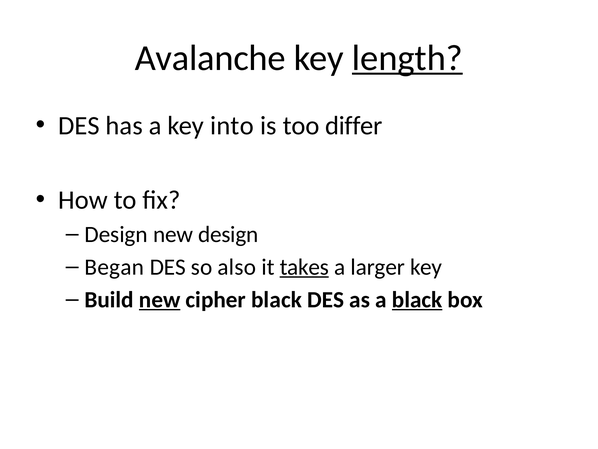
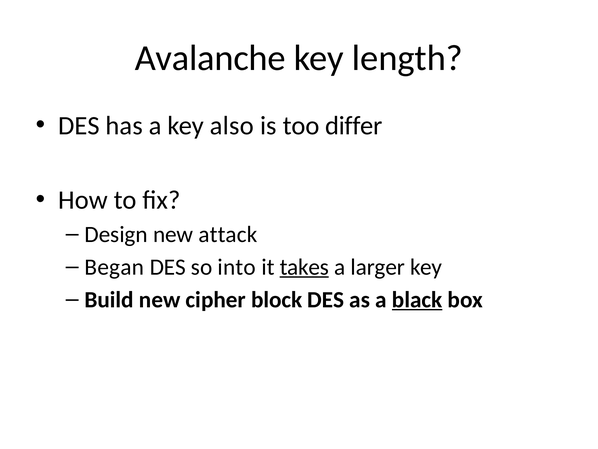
length underline: present -> none (407, 58)
into: into -> also (232, 125)
new design: design -> attack (228, 234)
also: also -> into (237, 267)
new underline: present -> none (160, 299)
cipher black: black -> block (277, 299)
